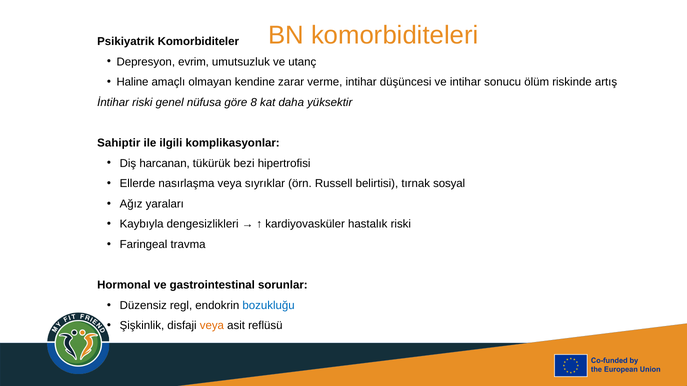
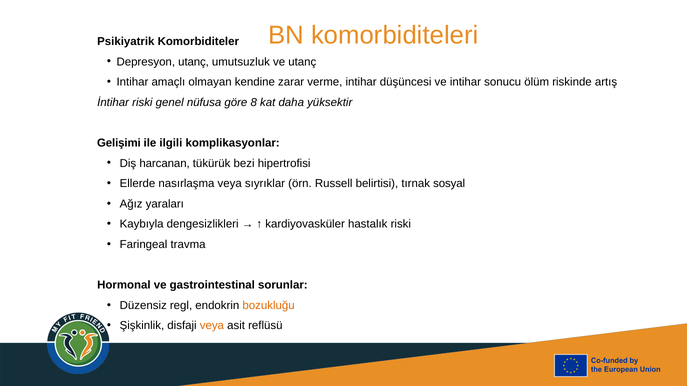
Depresyon evrim: evrim -> utanç (194, 62)
Haline: Haline -> Intihar (132, 82)
Sahiptir: Sahiptir -> Gelişimi (119, 143)
bozukluğu colour: blue -> orange (269, 306)
